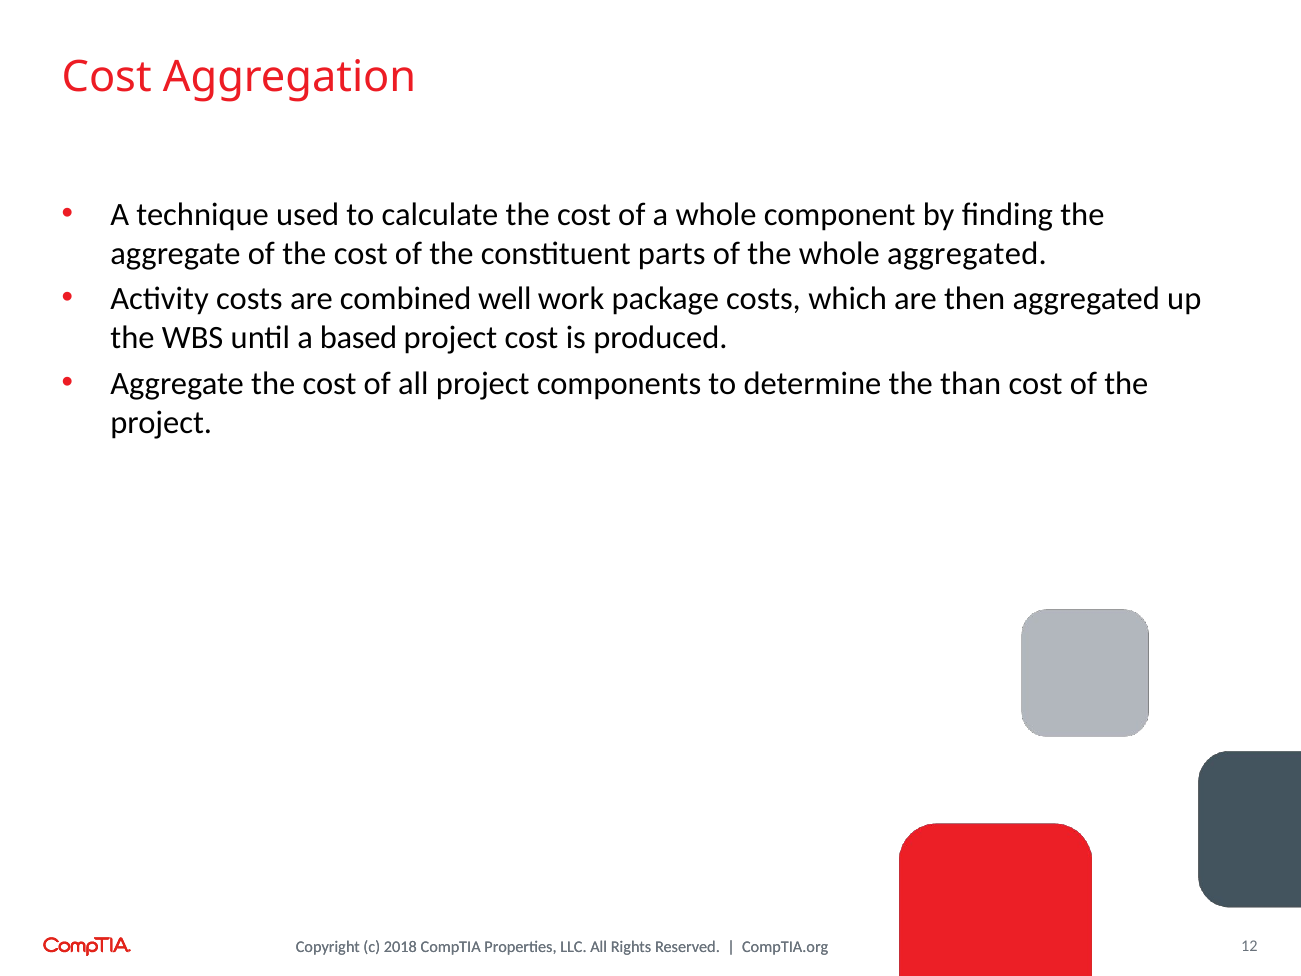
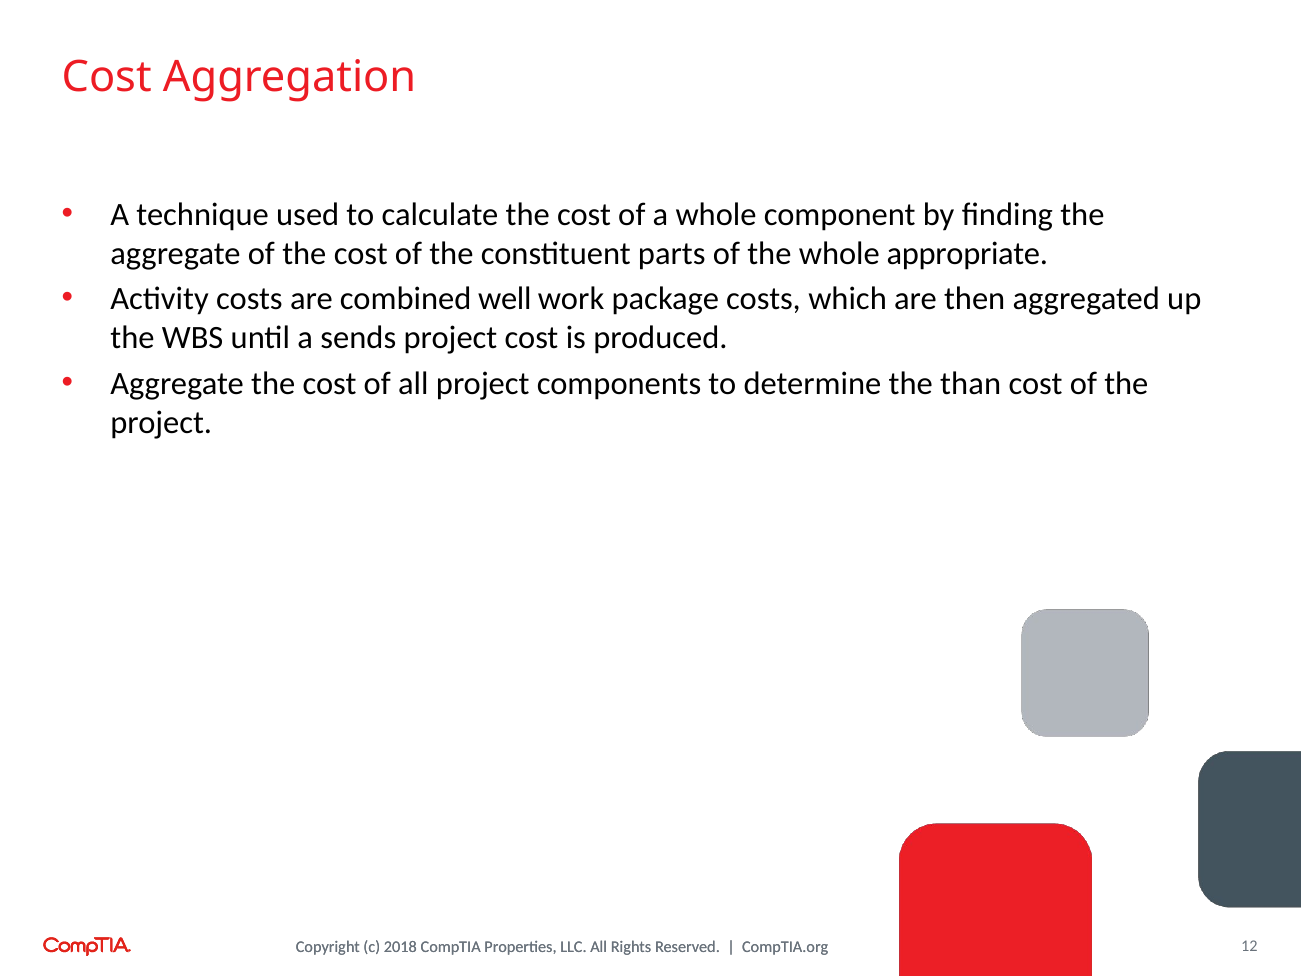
whole aggregated: aggregated -> appropriate (967, 253)
based: based -> sends (358, 338)
